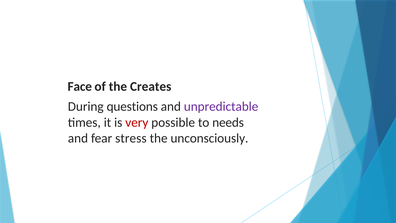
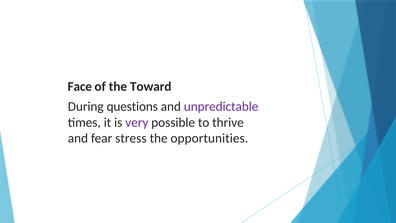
Creates: Creates -> Toward (151, 86)
very colour: red -> purple (137, 122)
needs: needs -> thrive (228, 122)
unconsciously: unconsciously -> opportunities (209, 138)
